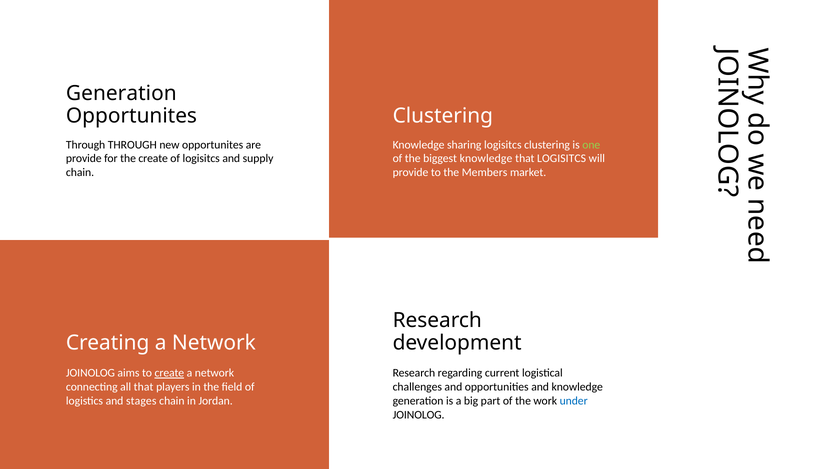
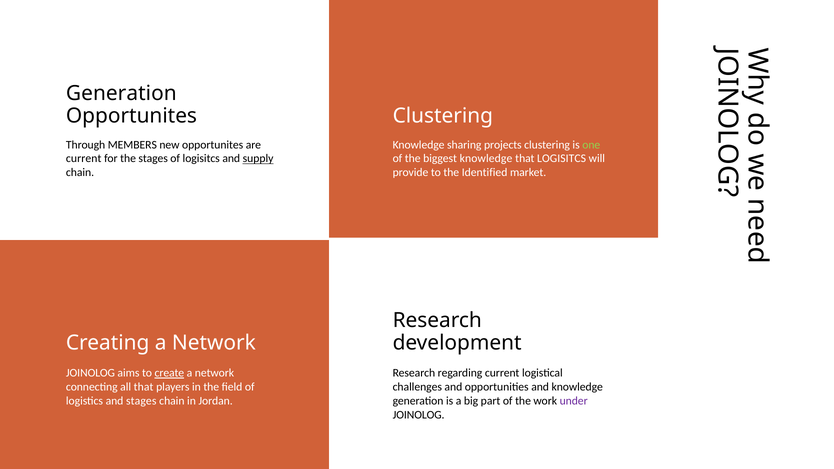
Through THROUGH: THROUGH -> MEMBERS (132, 145)
sharing logisitcs: logisitcs -> projects (503, 145)
provide: provide -> current (84, 159)
the create: create -> stages (153, 159)
supply underline: none -> present (258, 159)
Members: Members -> Identified (485, 173)
under colour: blue -> purple (574, 401)
